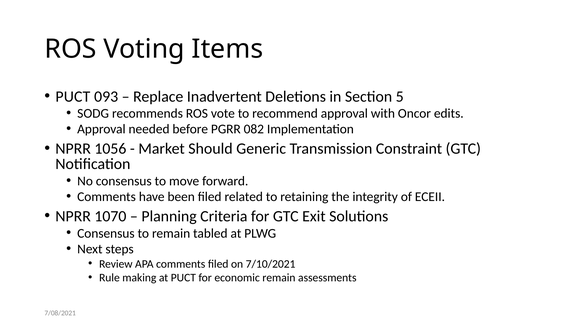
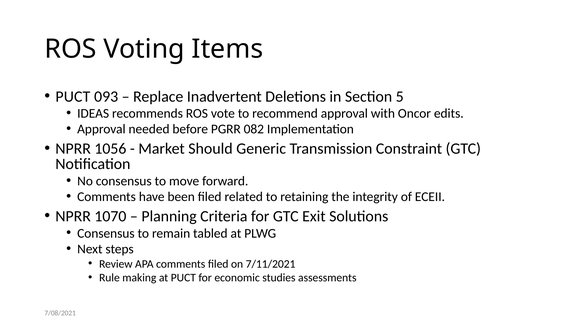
SODG: SODG -> IDEAS (93, 114)
7/10/2021: 7/10/2021 -> 7/11/2021 (271, 264)
economic remain: remain -> studies (279, 278)
